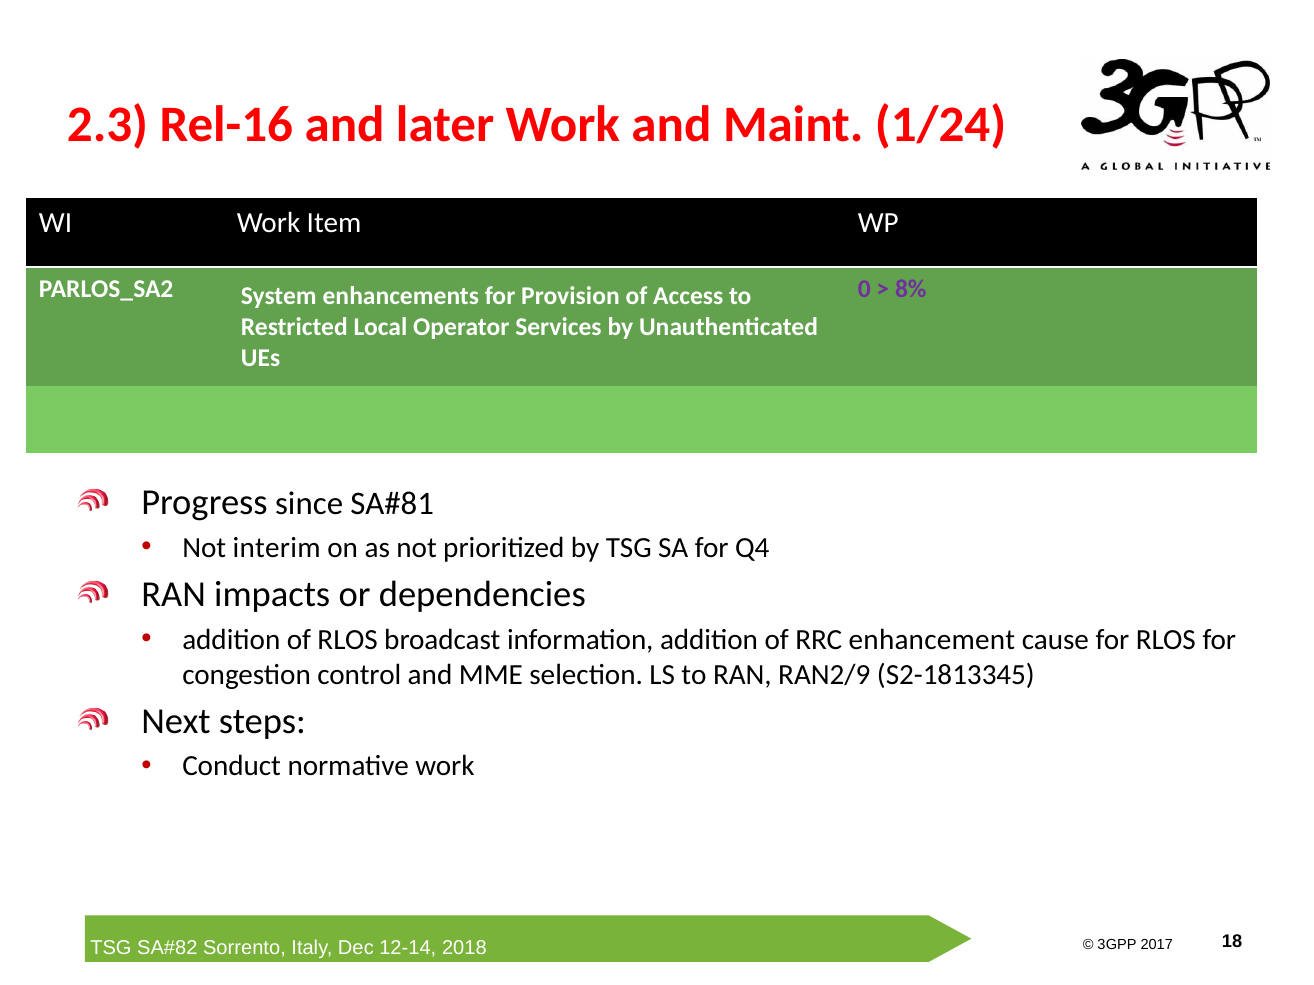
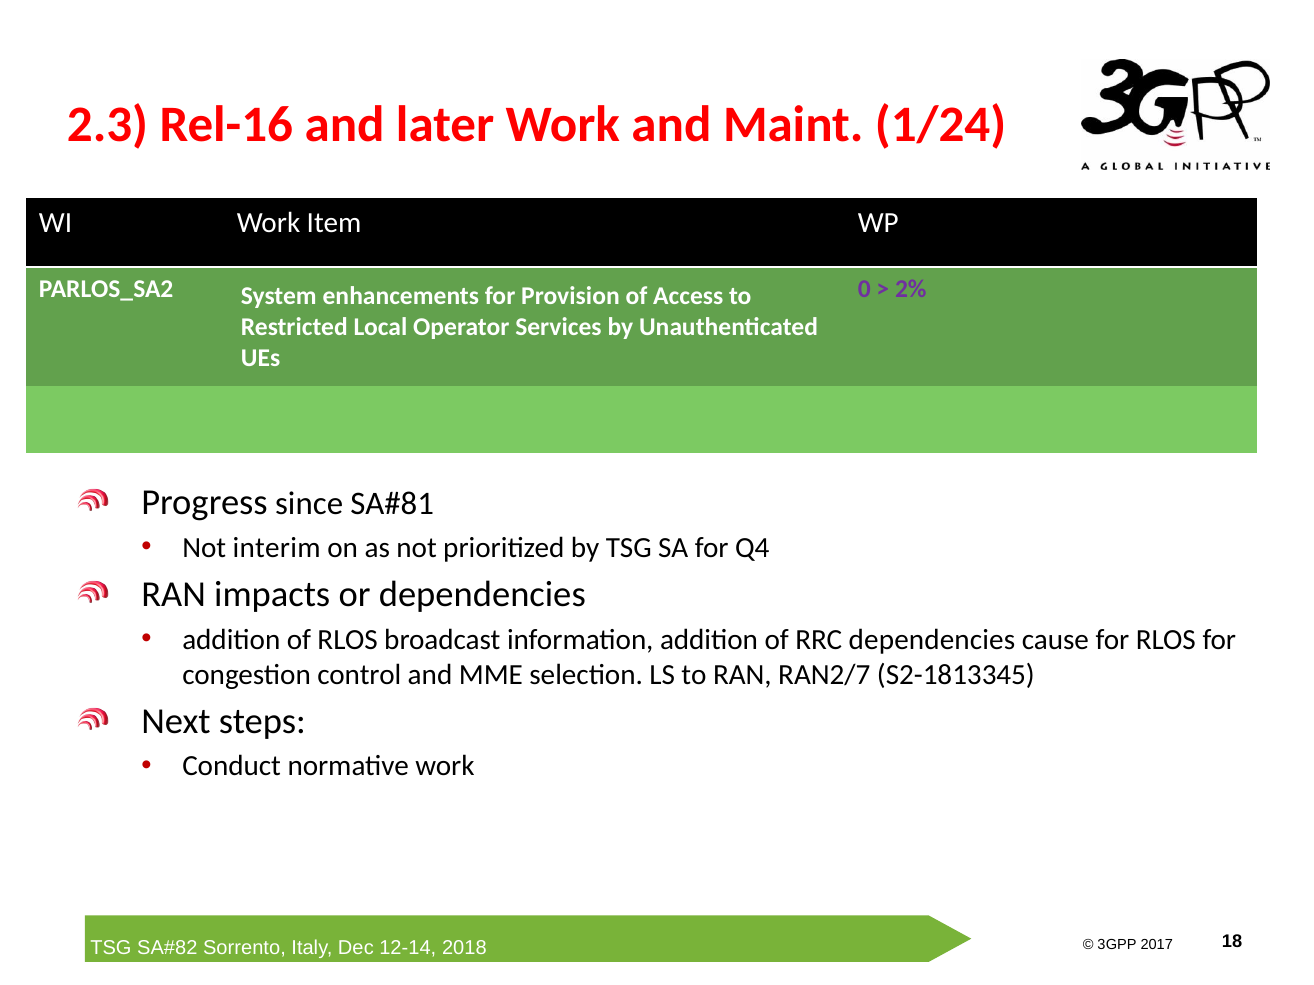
8%: 8% -> 2% (911, 290)
RRC enhancement: enhancement -> dependencies (932, 640)
RAN2/9: RAN2/9 -> RAN2/7 (824, 675)
